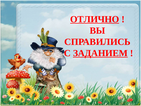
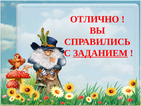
ОТЛИЧНО underline: present -> none (95, 19)
